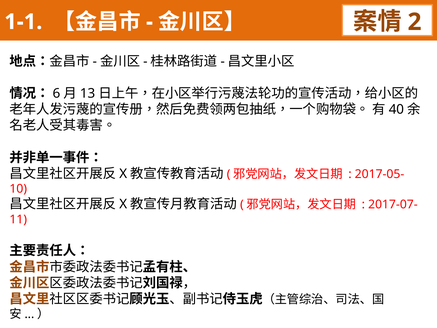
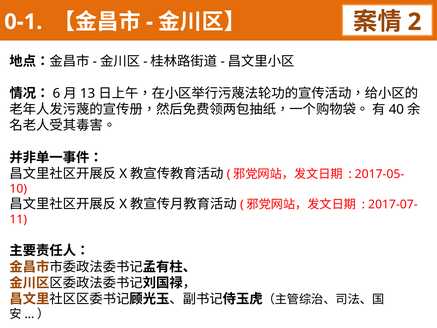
1-1: 1-1 -> 0-1 (23, 22)
